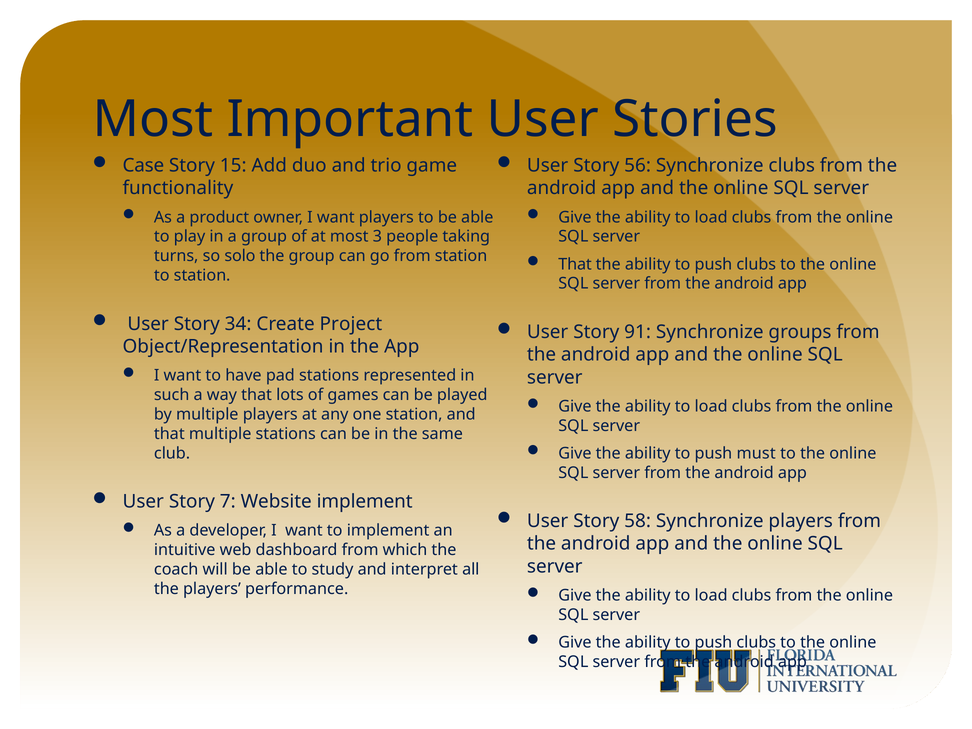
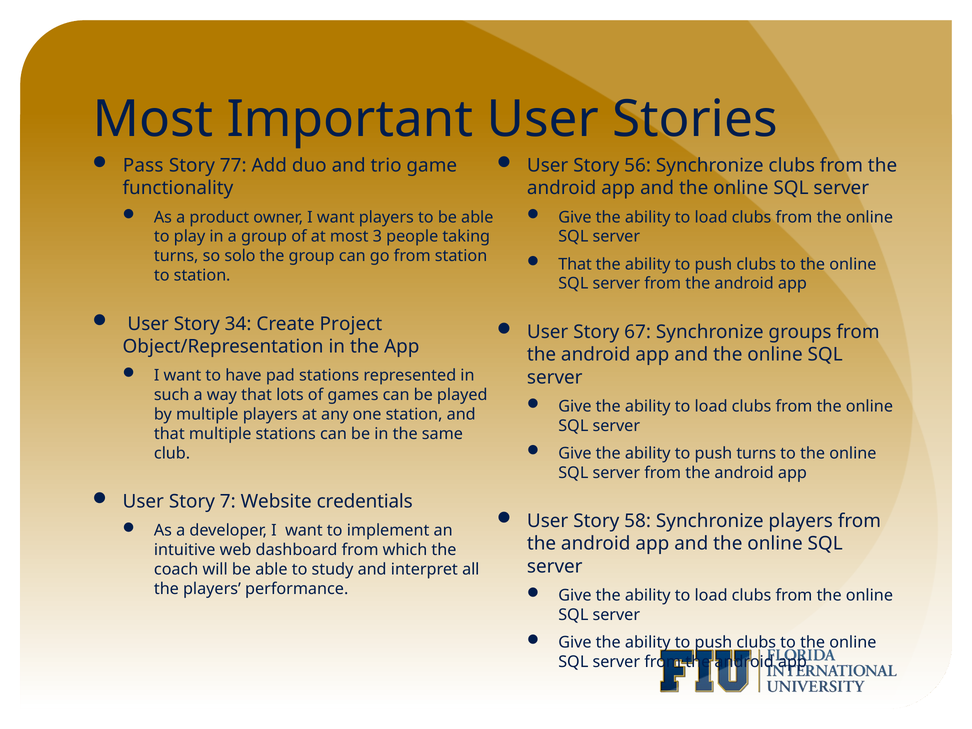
Case: Case -> Pass (143, 166)
15: 15 -> 77 (233, 166)
91: 91 -> 67 (638, 332)
push must: must -> turns (756, 453)
Website implement: implement -> credentials (365, 501)
